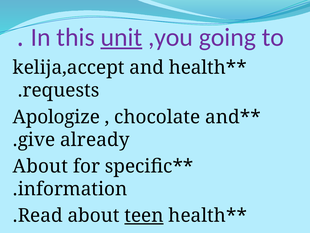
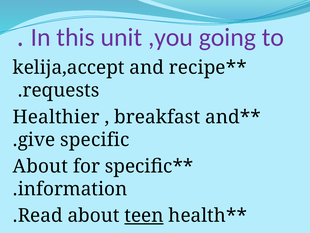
unit underline: present -> none (121, 37)
and health: health -> recipe (197, 68)
Apologize: Apologize -> Healthier (56, 117)
chocolate: chocolate -> breakfast (157, 117)
give already: already -> specific (95, 139)
